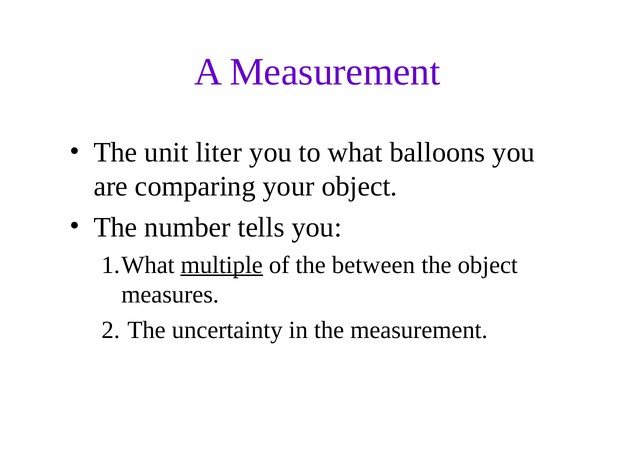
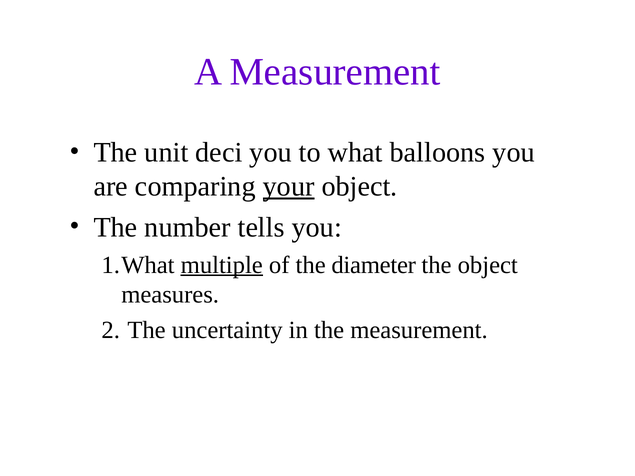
liter: liter -> deci (219, 153)
your underline: none -> present (289, 186)
between: between -> diameter (374, 265)
